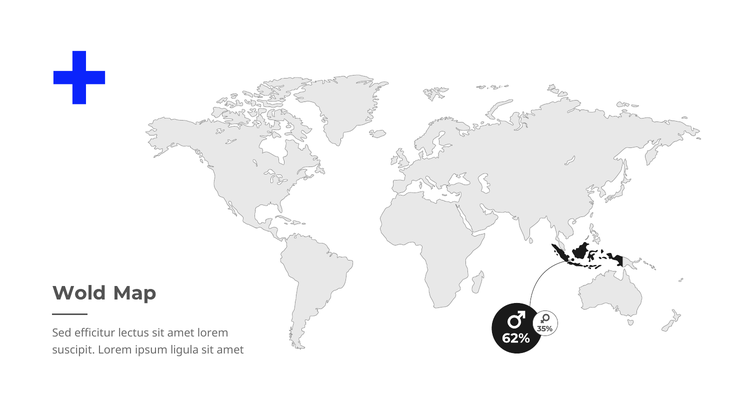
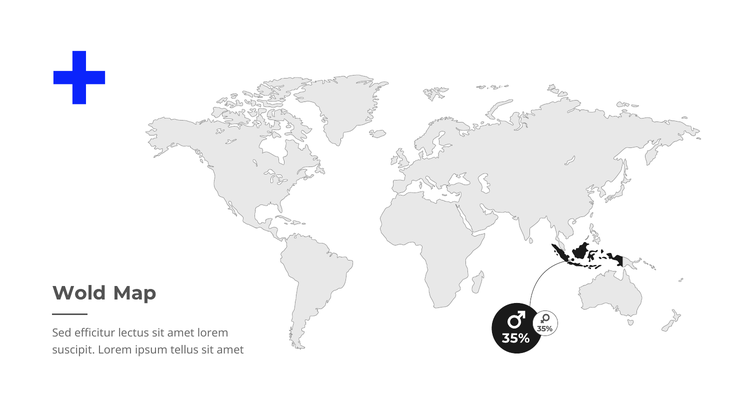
62%: 62% -> 35% (516, 338)
ligula: ligula -> tellus (185, 350)
